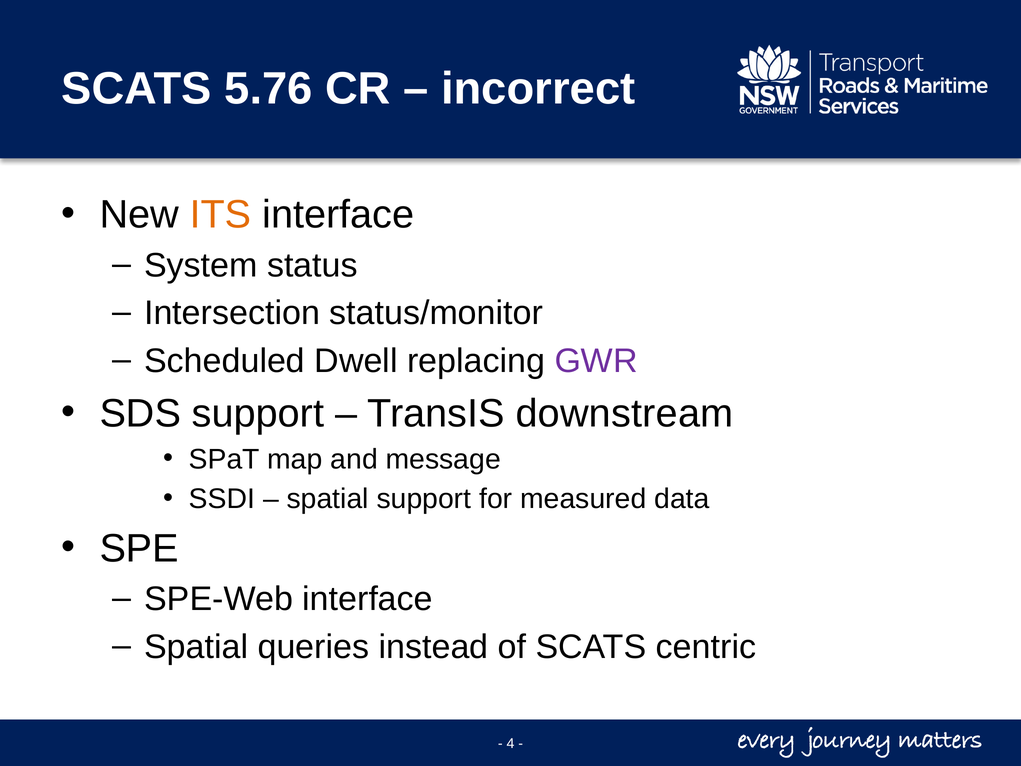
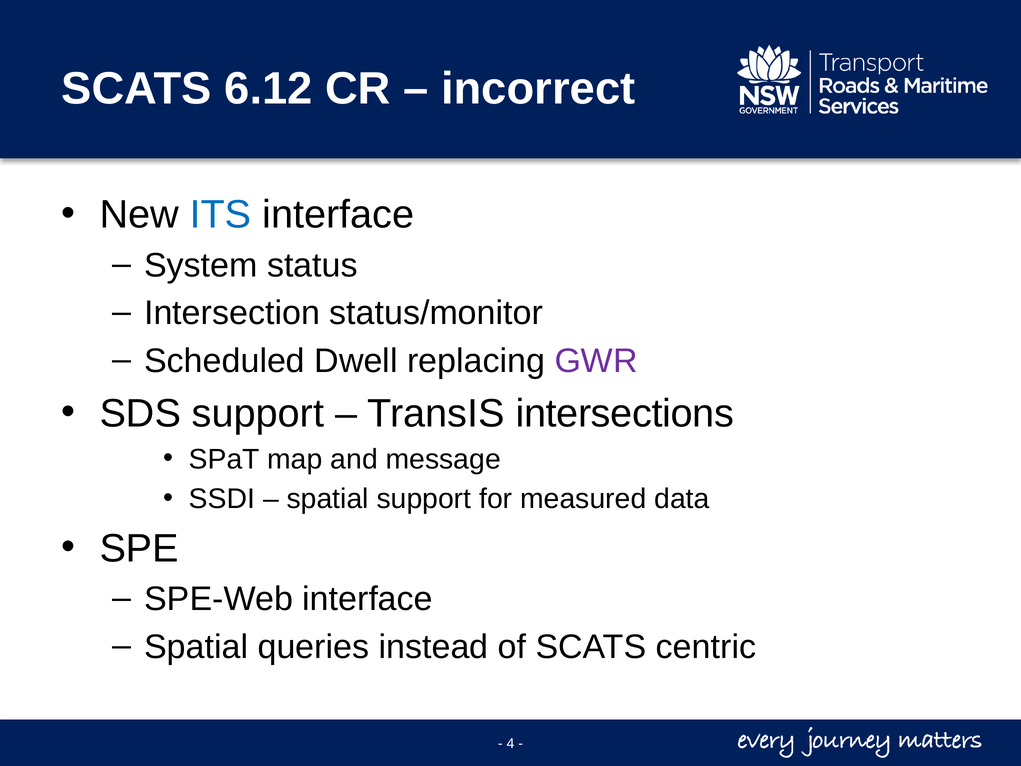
5.76: 5.76 -> 6.12 (268, 89)
ITS colour: orange -> blue (221, 215)
downstream: downstream -> intersections (625, 413)
